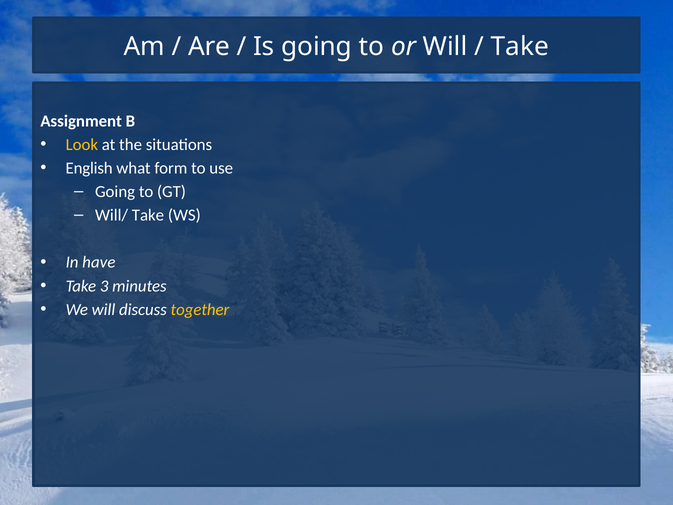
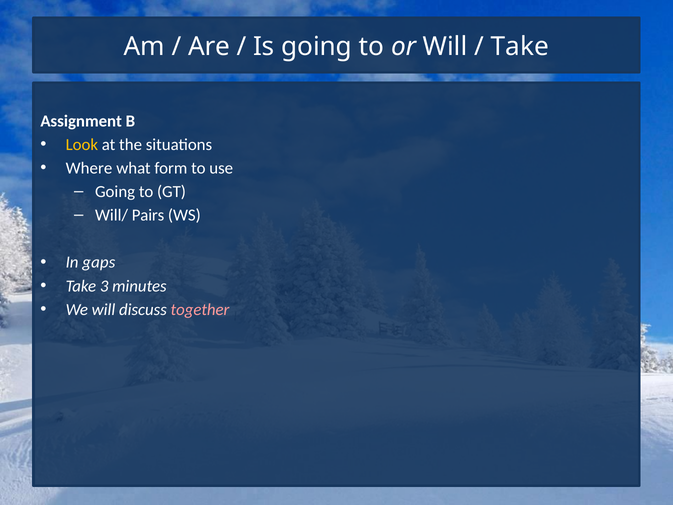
English: English -> Where (89, 168)
Will/ Take: Take -> Pairs (148, 215)
have: have -> gaps (99, 262)
together colour: yellow -> pink (200, 309)
